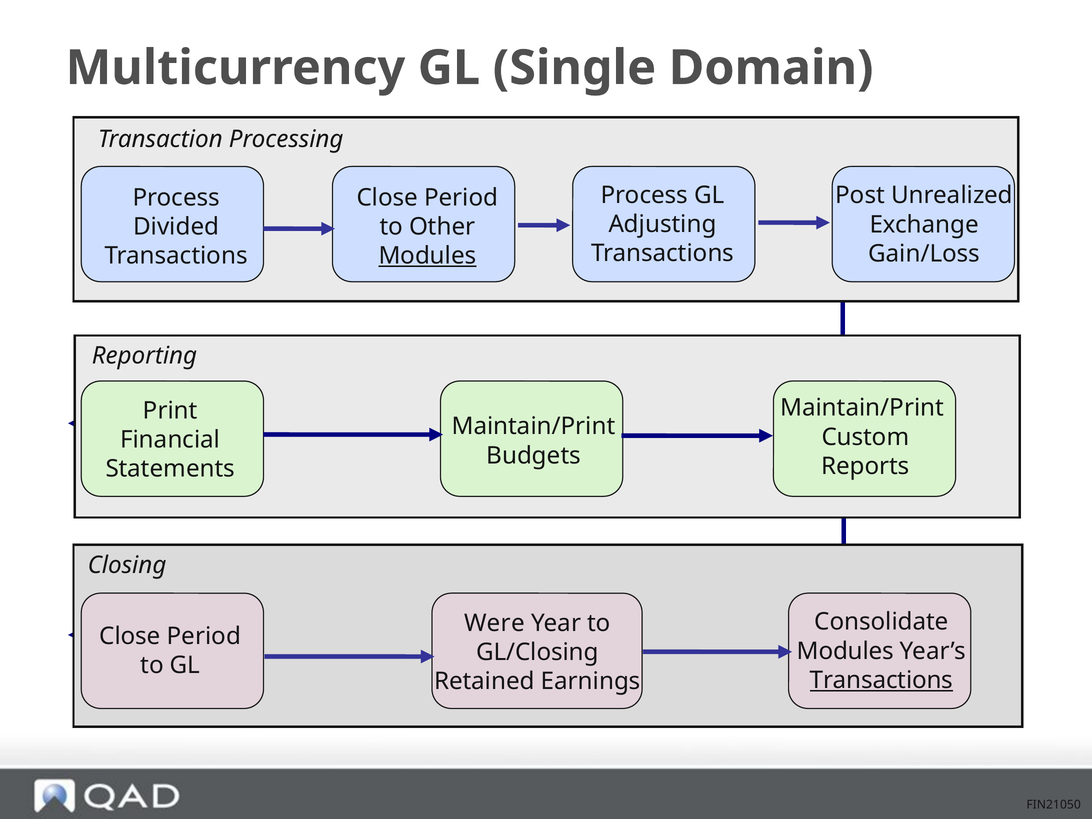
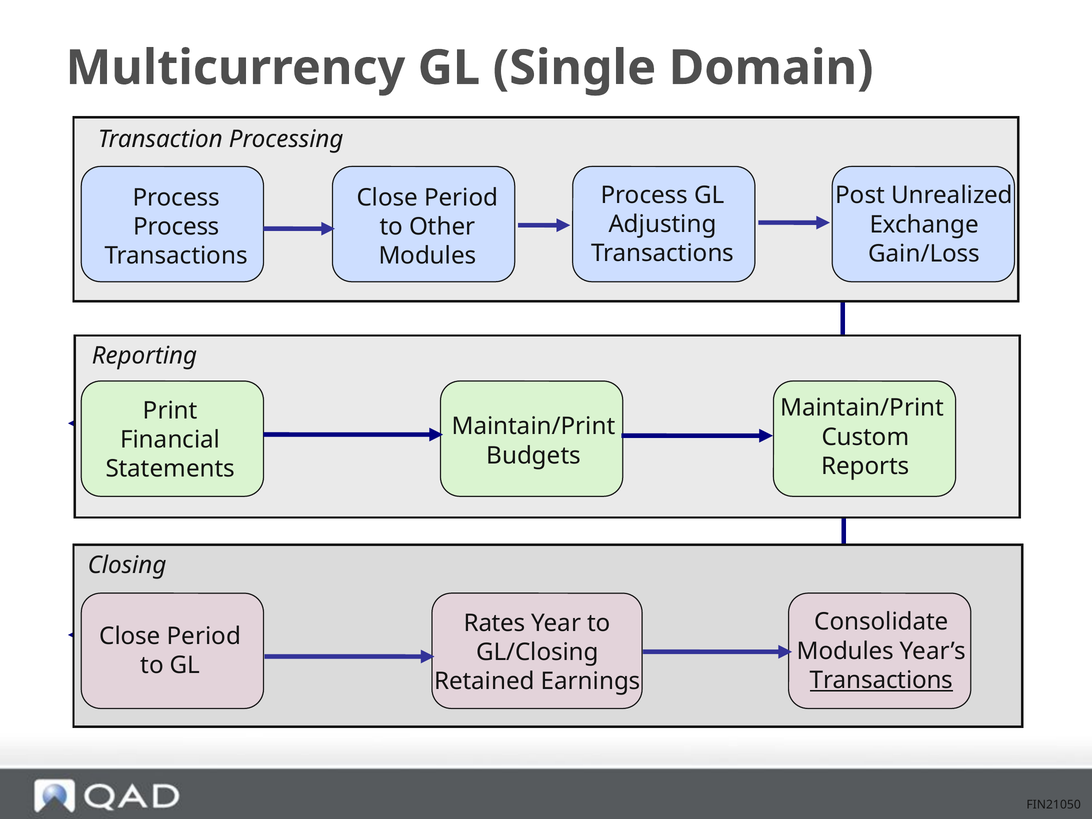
Divided: Divided -> Process (176, 227)
Modules underline: present -> none (427, 256)
Were: Were -> Rates (495, 623)
